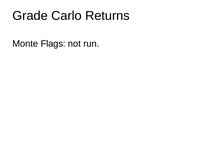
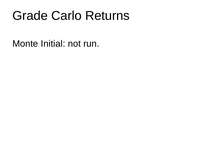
Flags: Flags -> Initial (53, 44)
